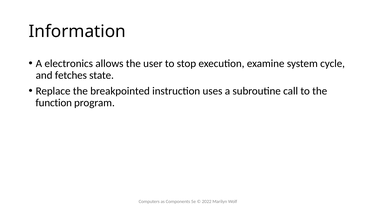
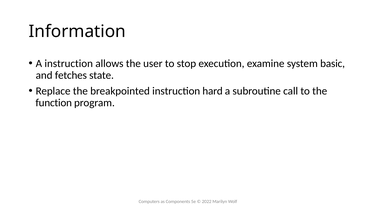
A electronics: electronics -> instruction (69, 64)
cycle: cycle -> basic (333, 64)
uses: uses -> hard (213, 91)
